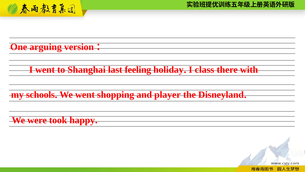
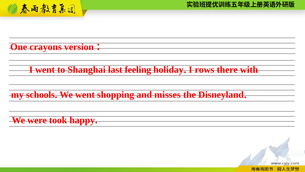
arguing: arguing -> crayons (46, 47)
class: class -> rows (205, 70)
player: player -> misses (167, 95)
